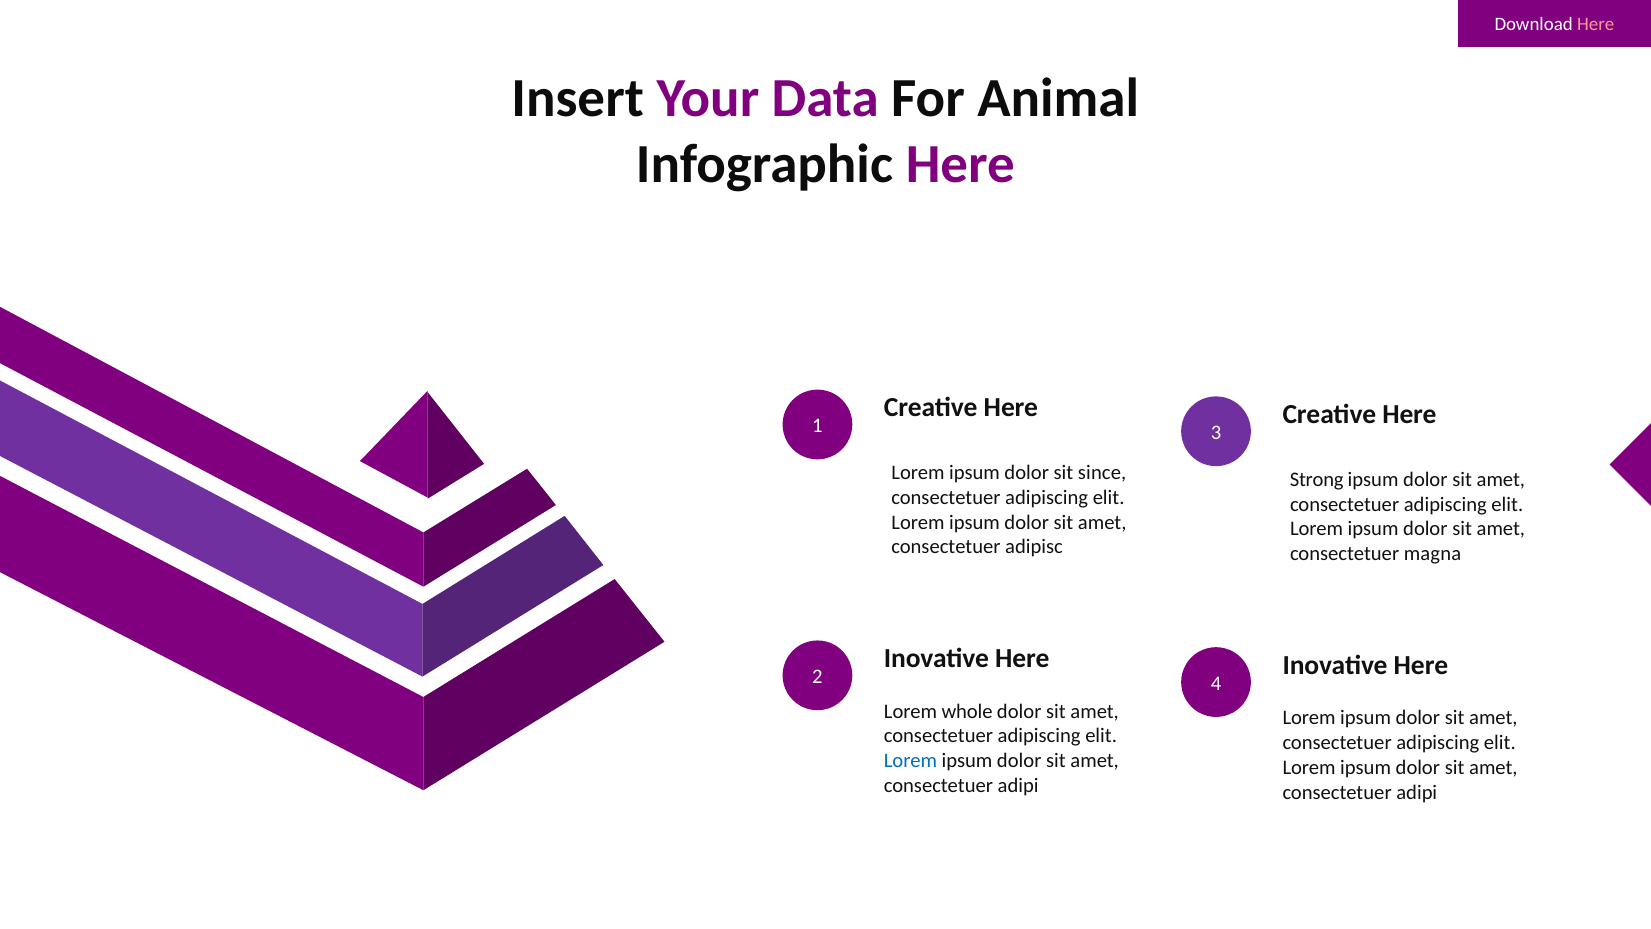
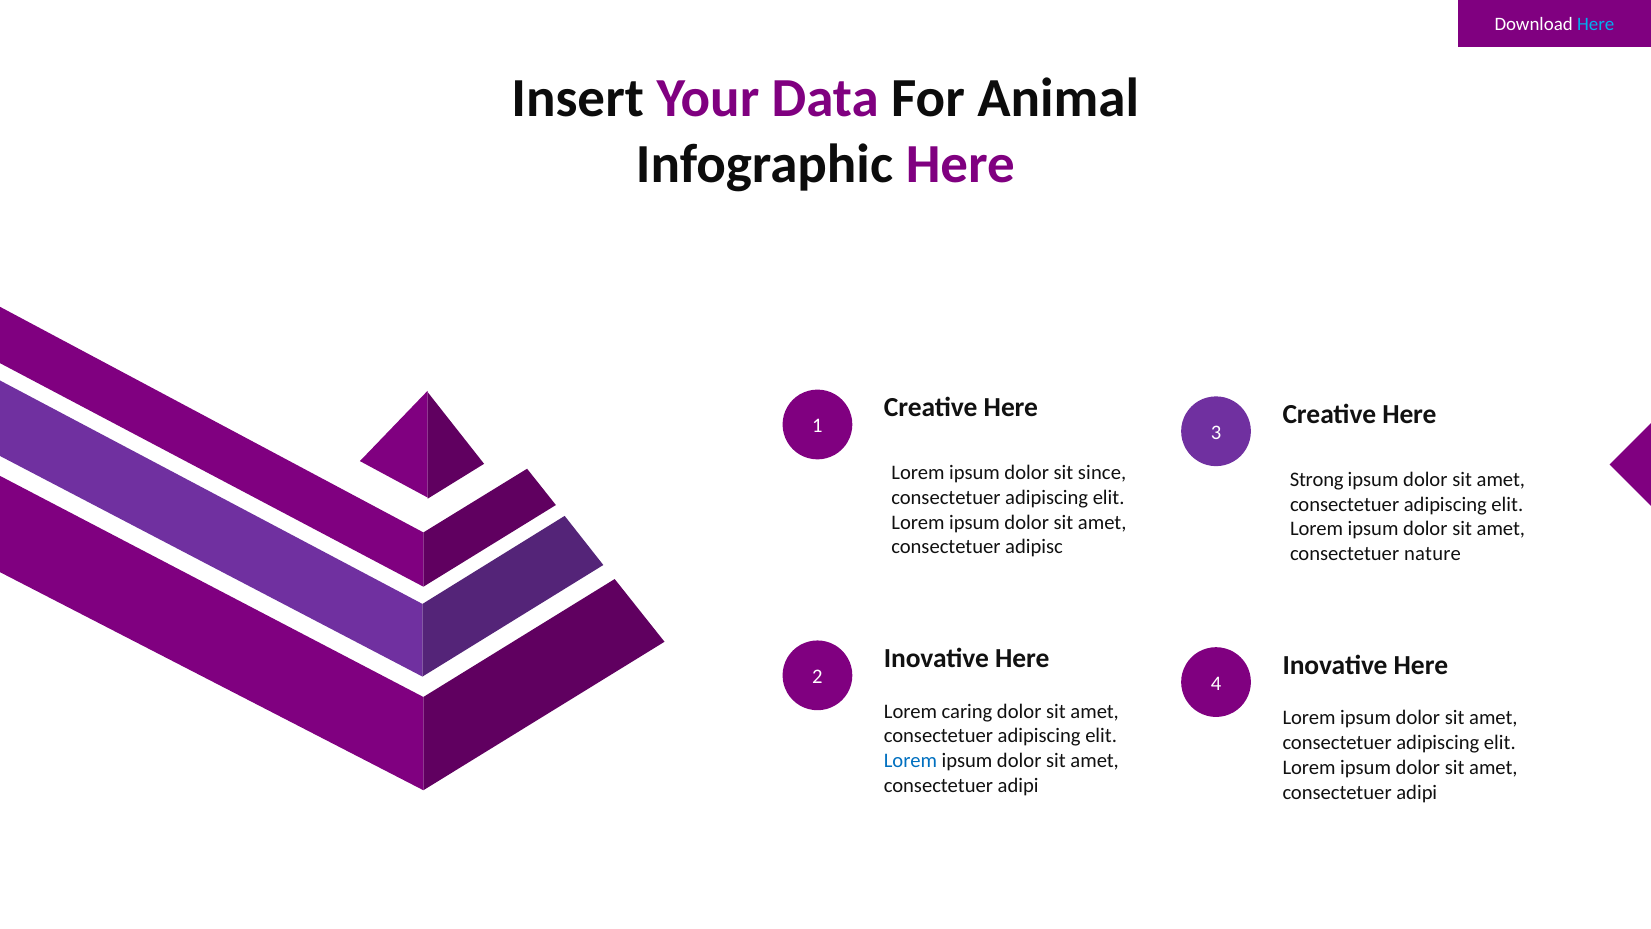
Here colour: pink -> light blue (1596, 25)
magna: magna -> nature (1433, 554)
whole: whole -> caring (967, 711)
